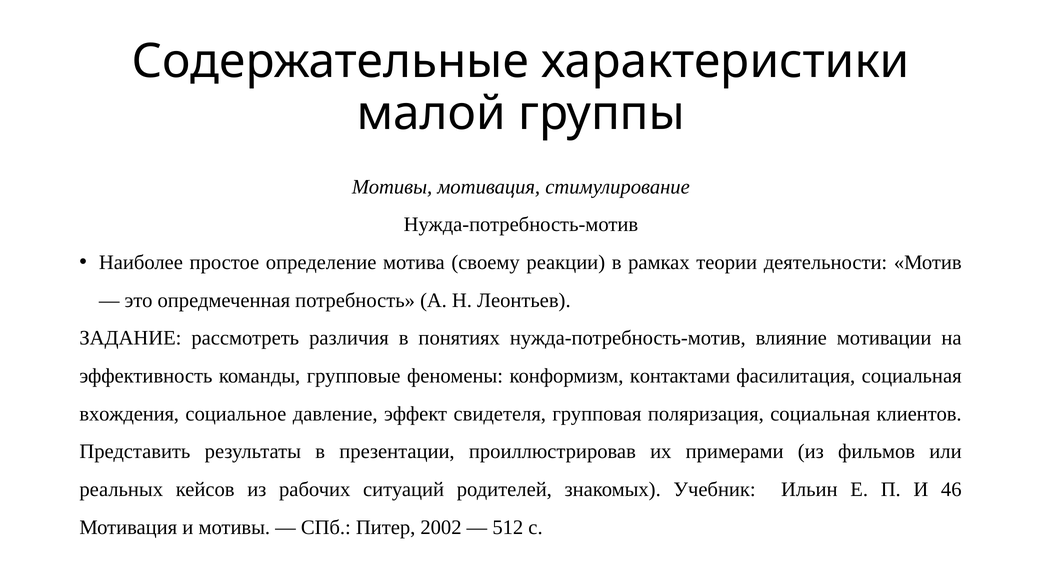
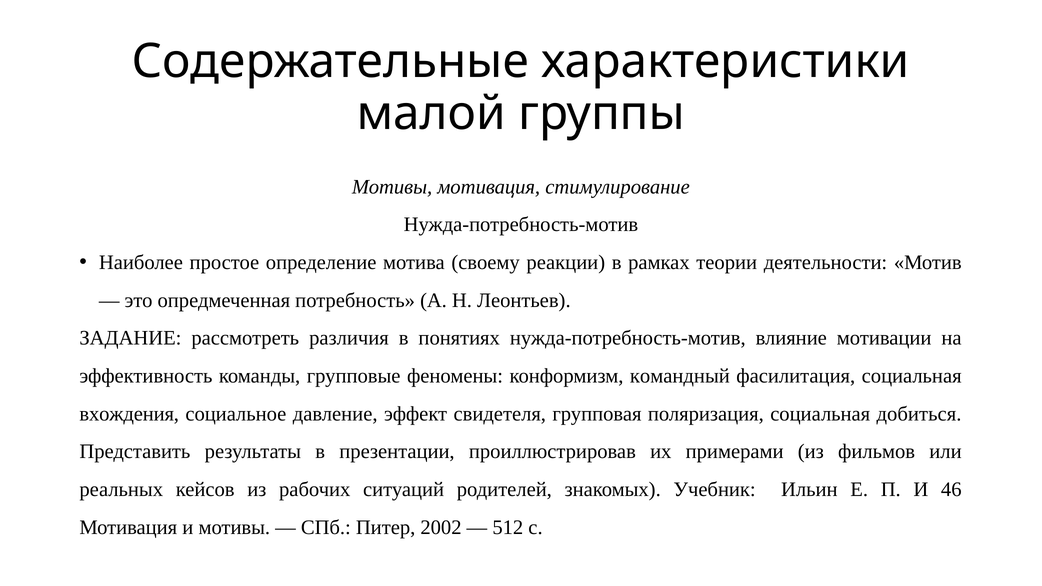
контактами: контактами -> командный (680, 376)
клиентов: клиентов -> добиться (919, 414)
